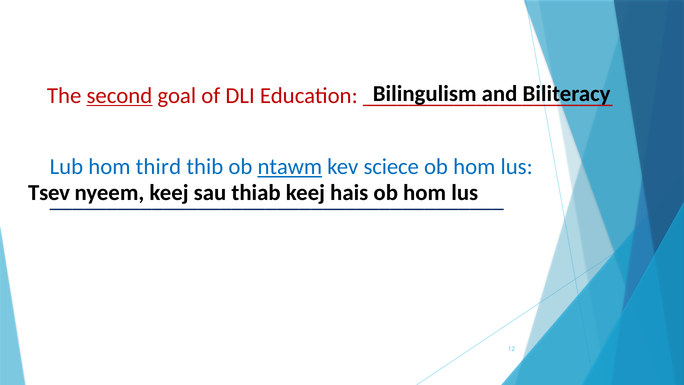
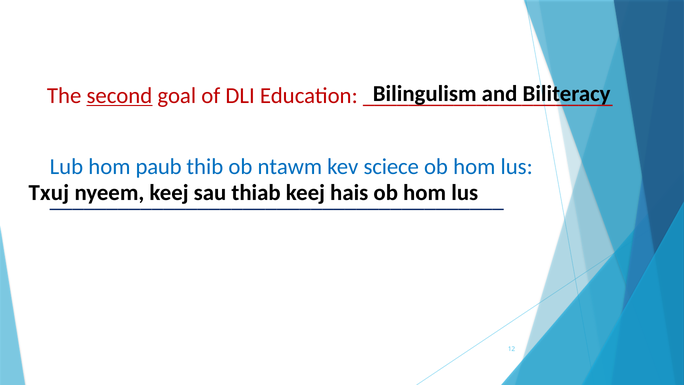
third: third -> paub (159, 167)
ntawm underline: present -> none (290, 167)
Tsev: Tsev -> Txuj (49, 192)
